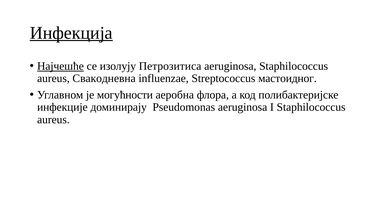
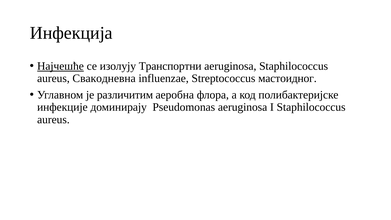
Инфекција underline: present -> none (71, 33)
Петрозитиса: Петрозитиса -> Транспортни (170, 66)
могућности: могућности -> различитим (125, 95)
